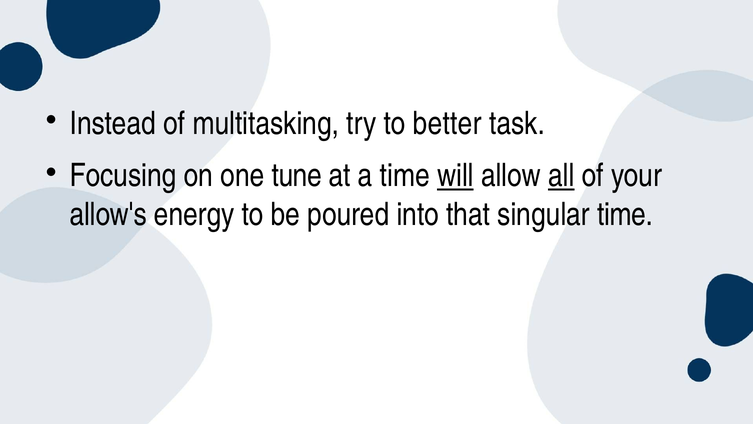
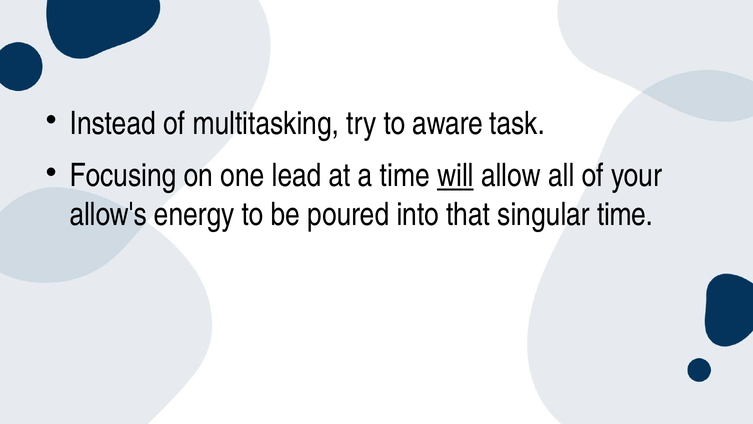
better: better -> aware (448, 123)
tune: tune -> lead (297, 176)
all underline: present -> none (561, 176)
